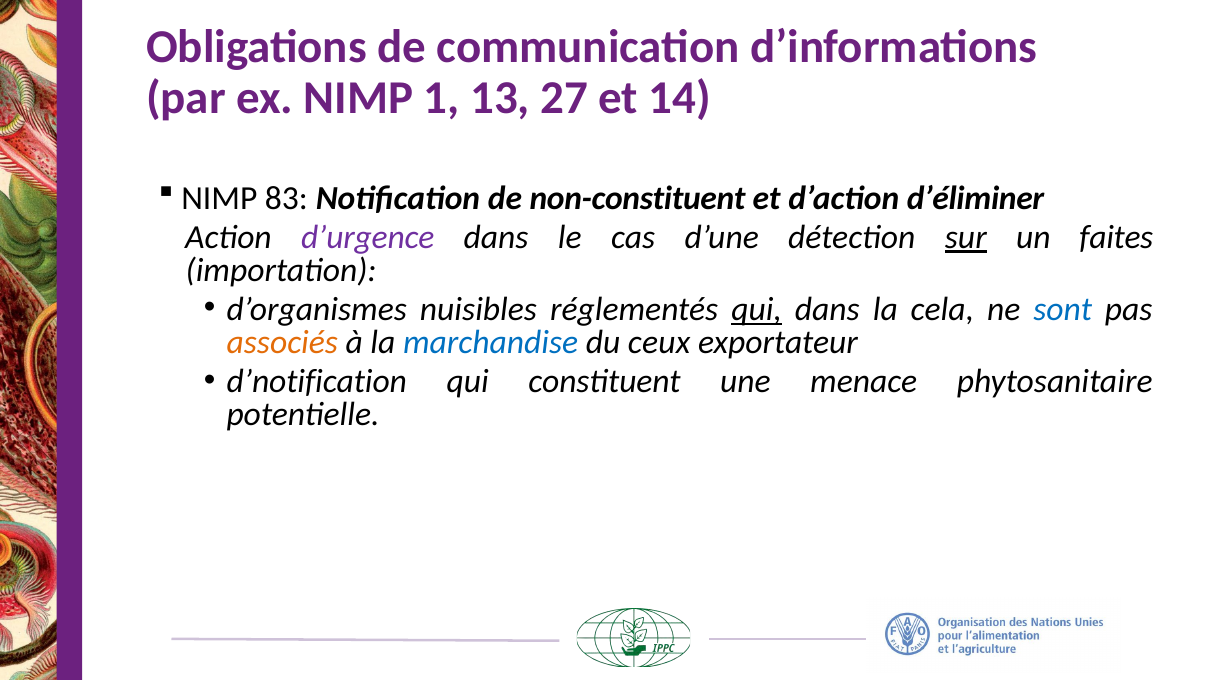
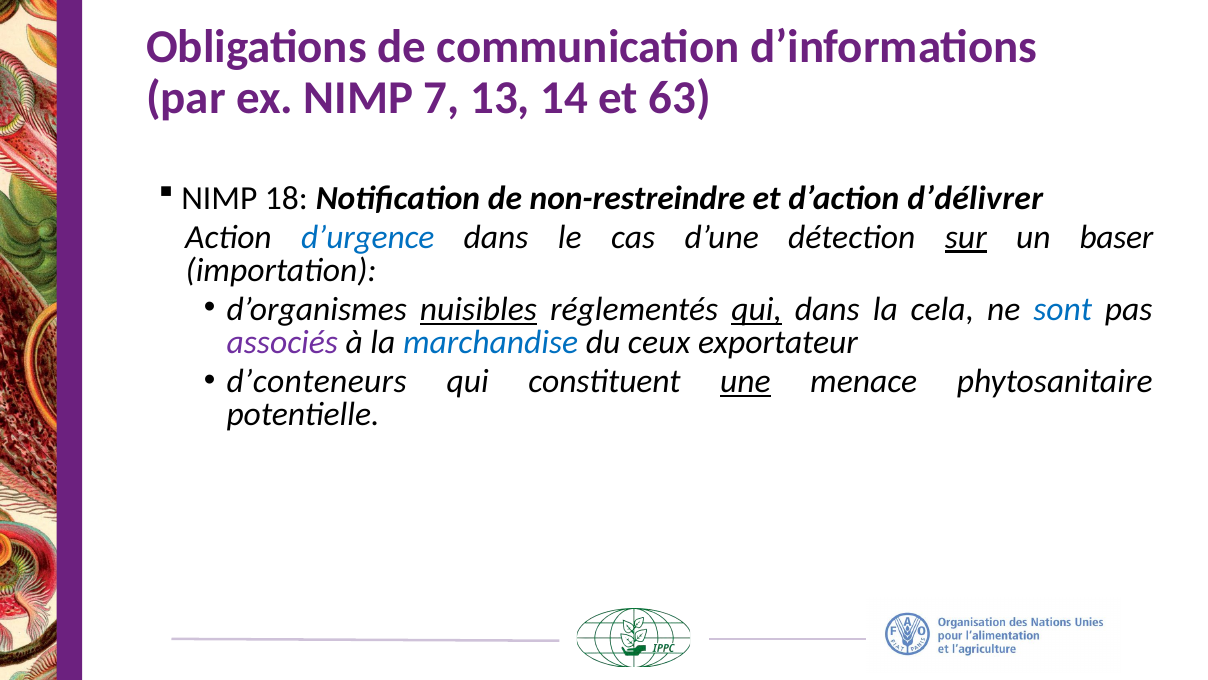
1: 1 -> 7 (442, 98)
27: 27 -> 14 (564, 98)
14: 14 -> 63 (680, 98)
83: 83 -> 18 (286, 198)
non-constituent: non-constituent -> non-restreindre (637, 198)
d’éliminer: d’éliminer -> d’délivrer (975, 198)
d’urgence colour: purple -> blue (368, 237)
faites: faites -> baser (1116, 237)
nuisibles underline: none -> present (478, 309)
associés colour: orange -> purple (282, 342)
d’notification: d’notification -> d’conteneurs (317, 381)
une underline: none -> present (745, 381)
